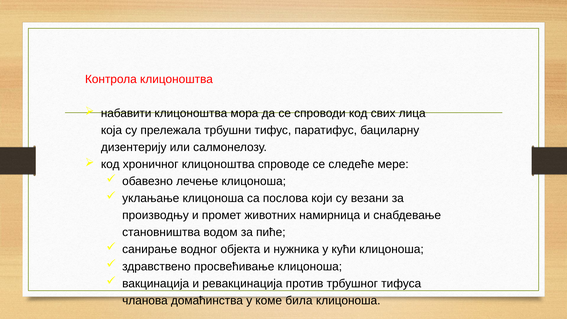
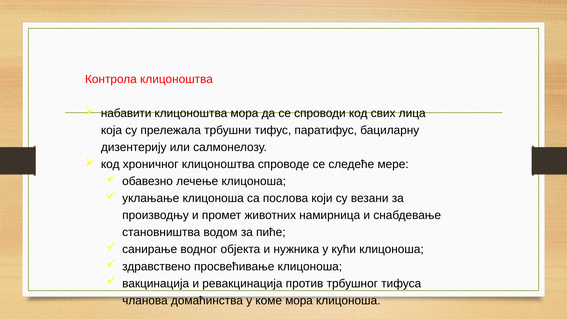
коме била: била -> мора (299, 300)
